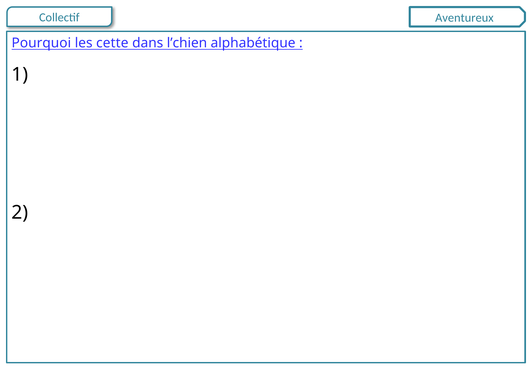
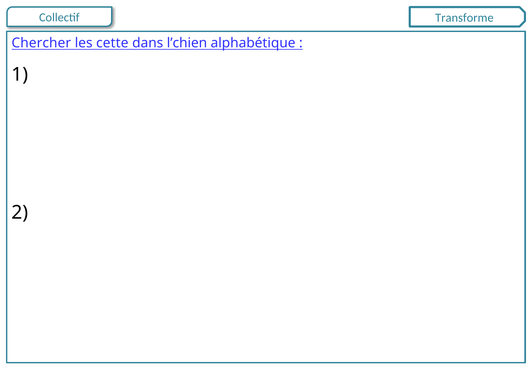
Aventureux: Aventureux -> Transforme (464, 18)
Pourquoi: Pourquoi -> Chercher (41, 43)
